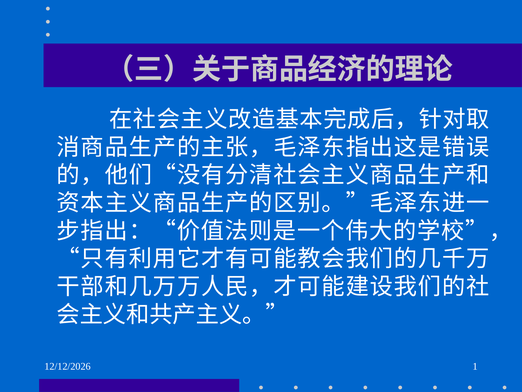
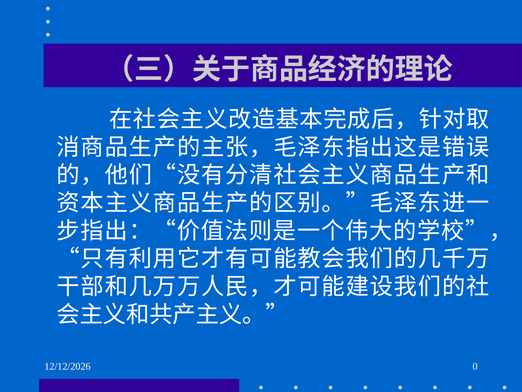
1: 1 -> 0 (475, 366)
